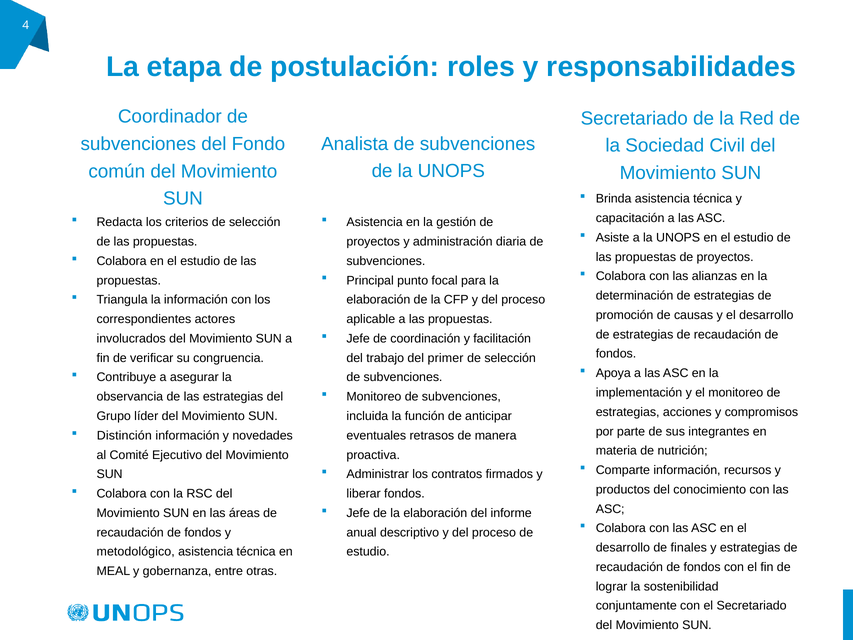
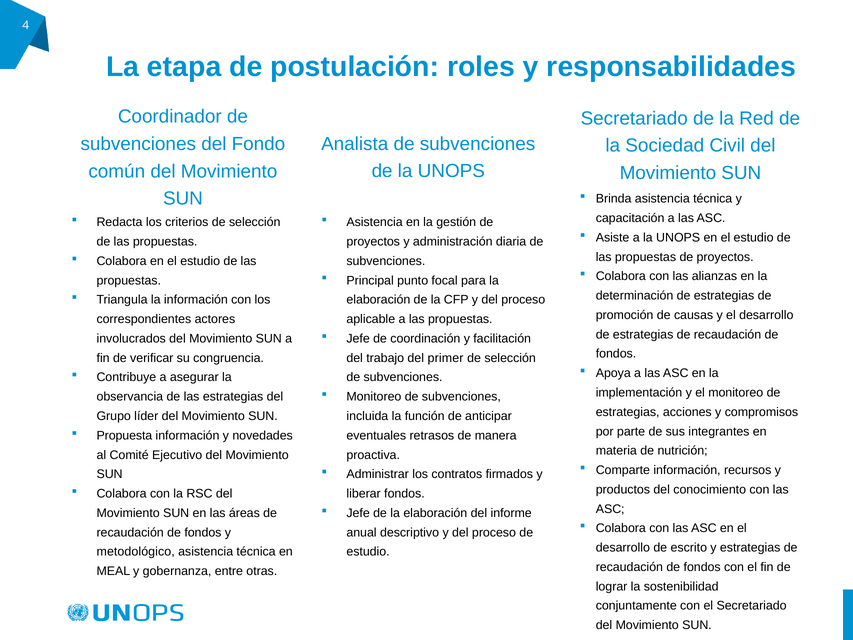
Distinción: Distinción -> Propuesta (124, 435)
finales: finales -> escrito (689, 547)
